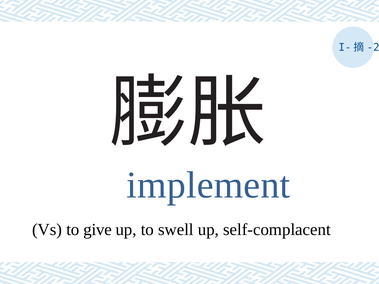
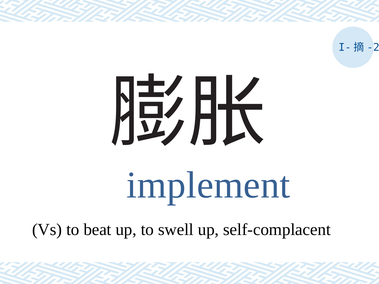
give: give -> beat (97, 230)
